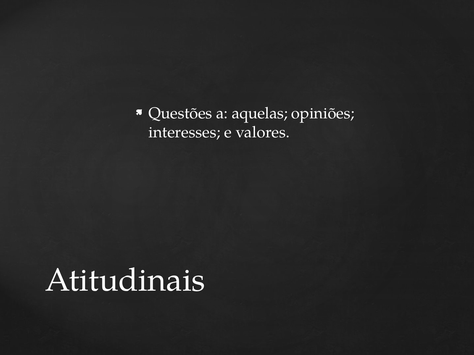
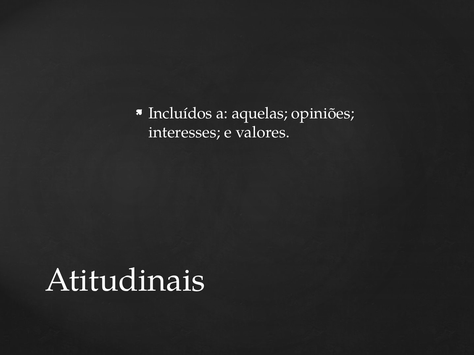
Questões: Questões -> Incluídos (180, 113)
